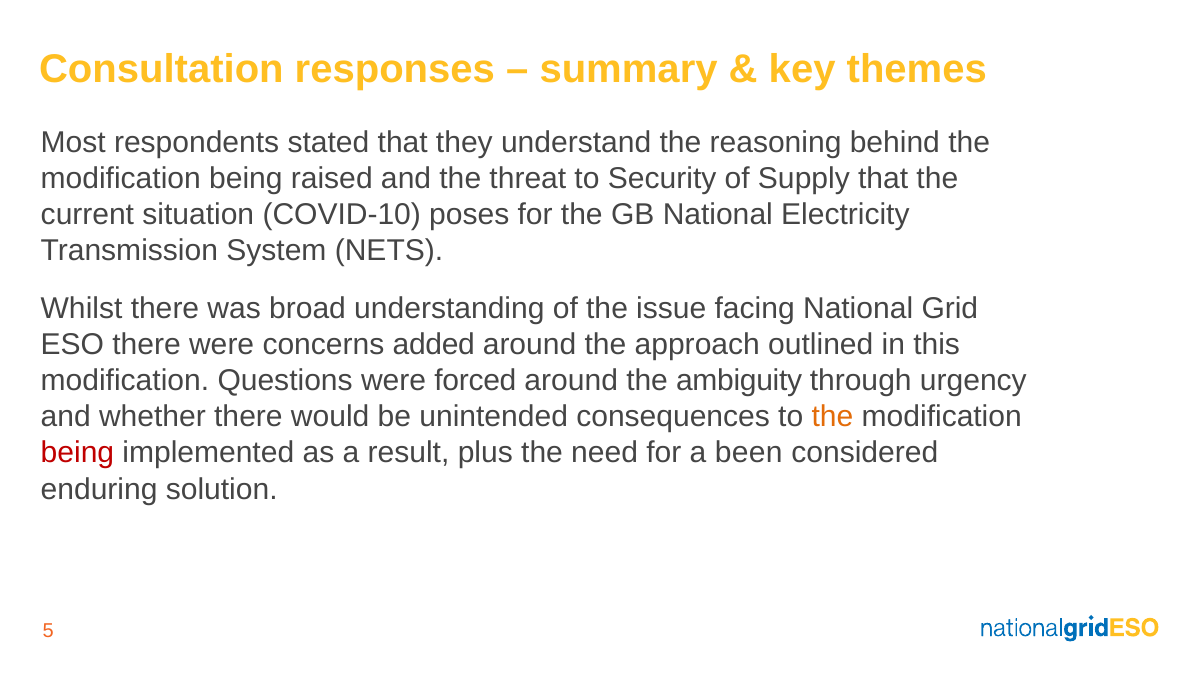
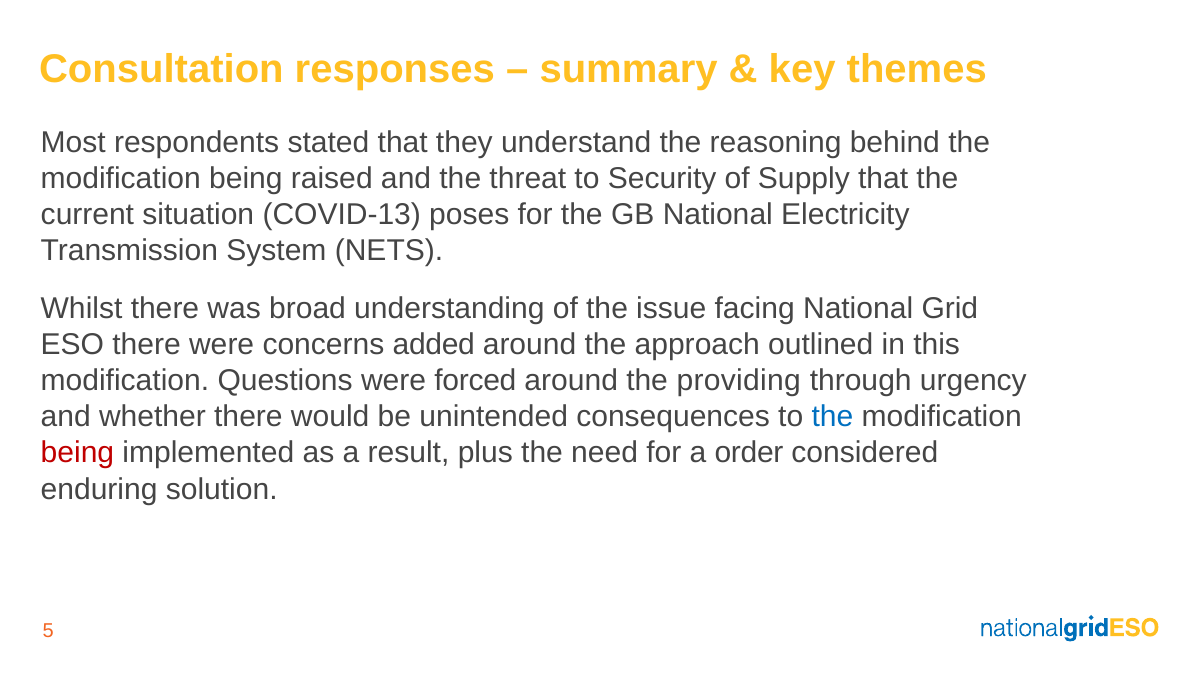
COVID-10: COVID-10 -> COVID-13 (342, 214)
ambiguity: ambiguity -> providing (739, 381)
the colour: orange -> blue (832, 417)
been: been -> order (749, 453)
